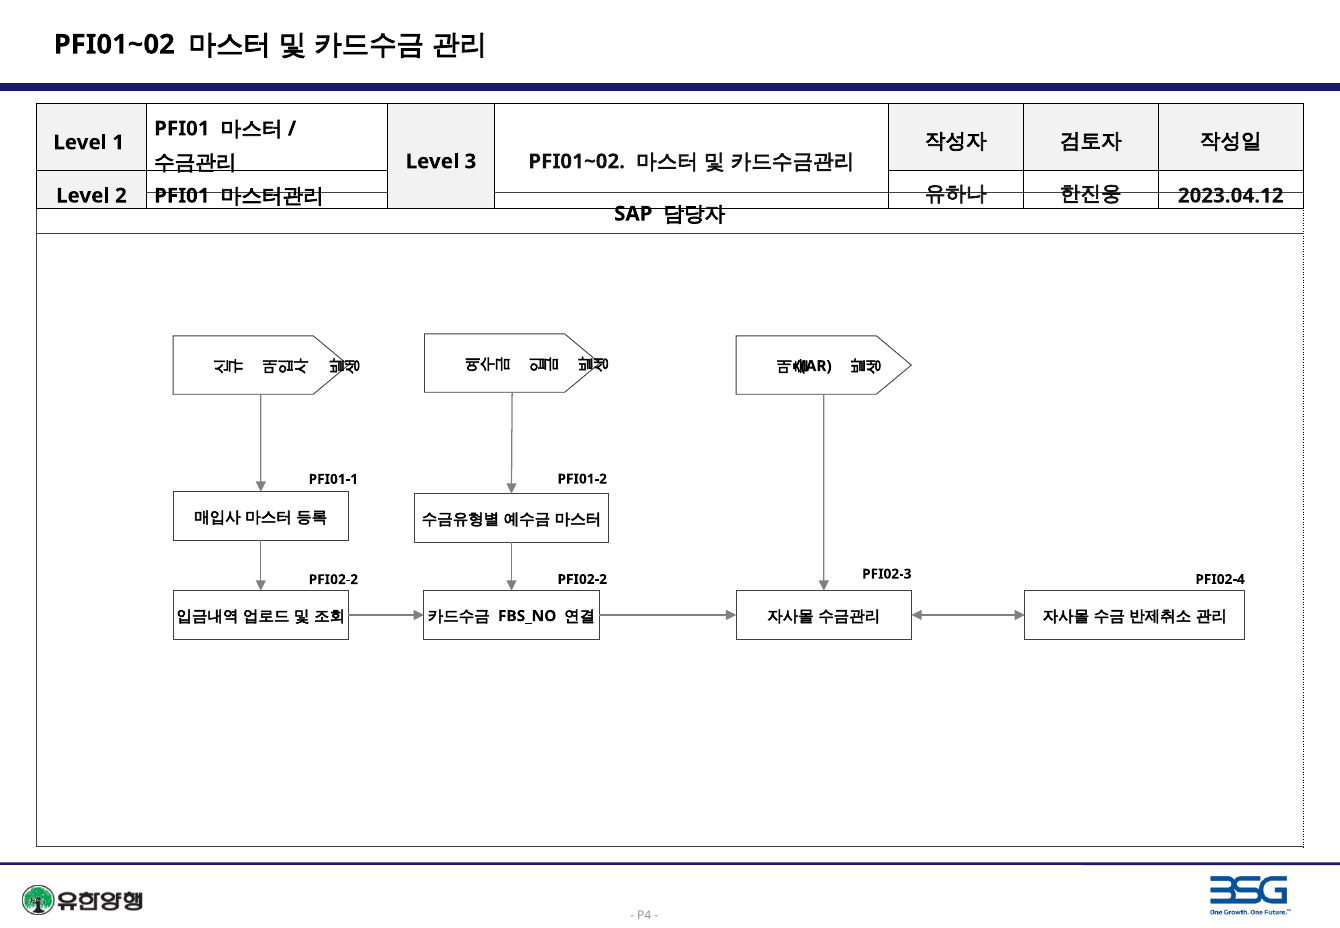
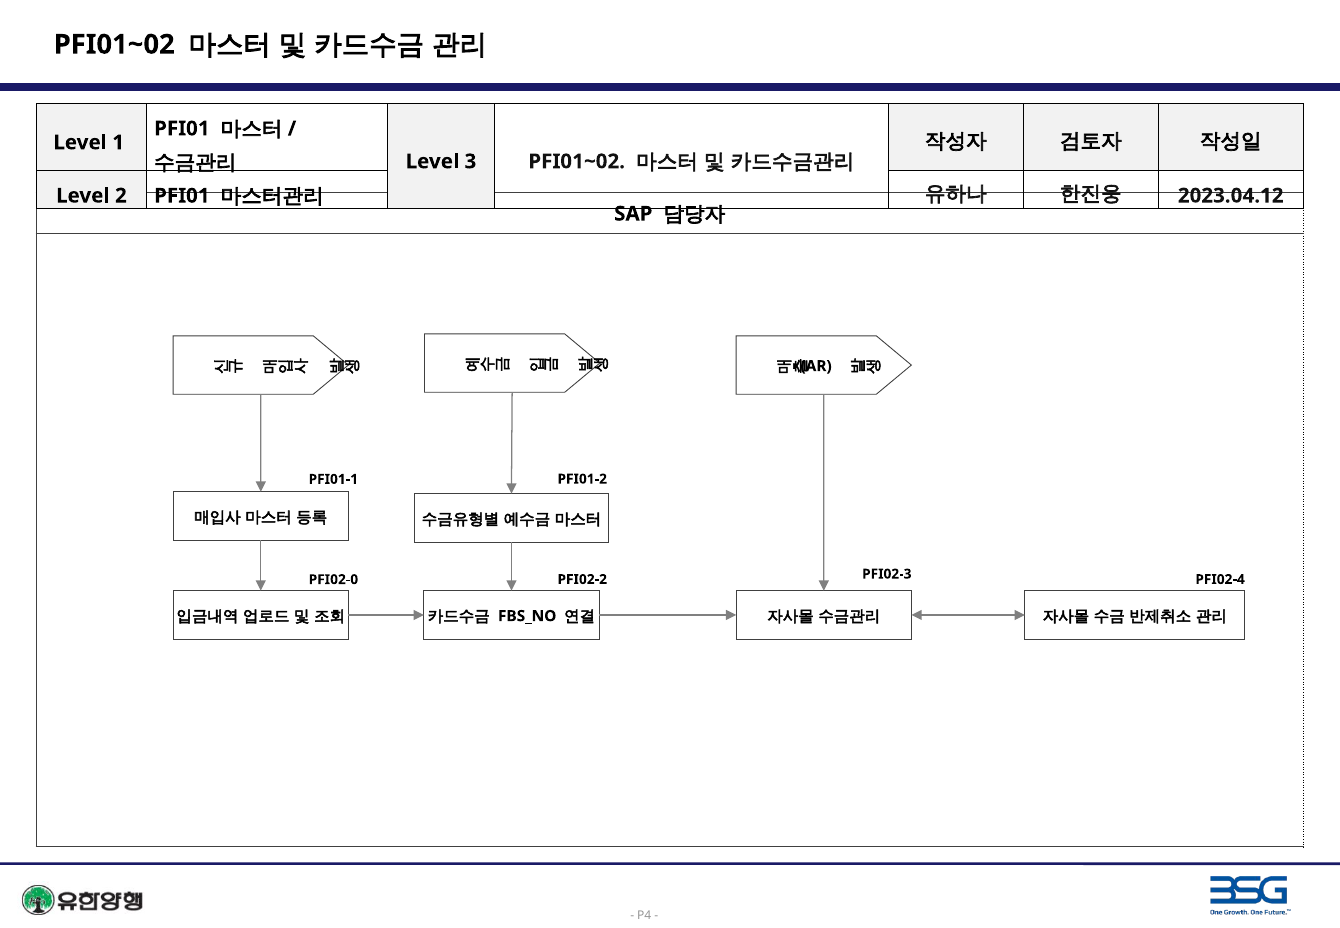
PFI02-2: PFI02-2 -> PFI02-0 (333, 579)
